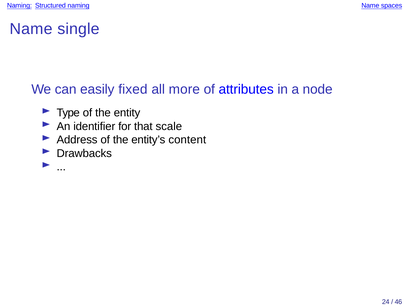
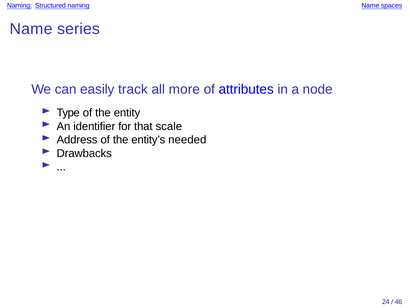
single: single -> series (78, 29)
fixed: fixed -> track (133, 89)
content: content -> needed (187, 140)
